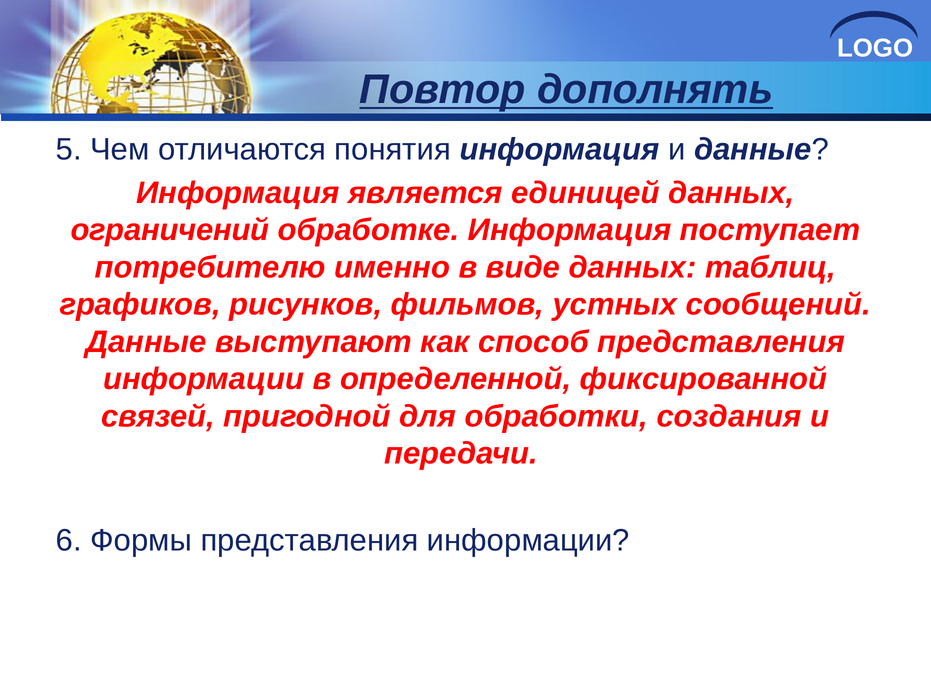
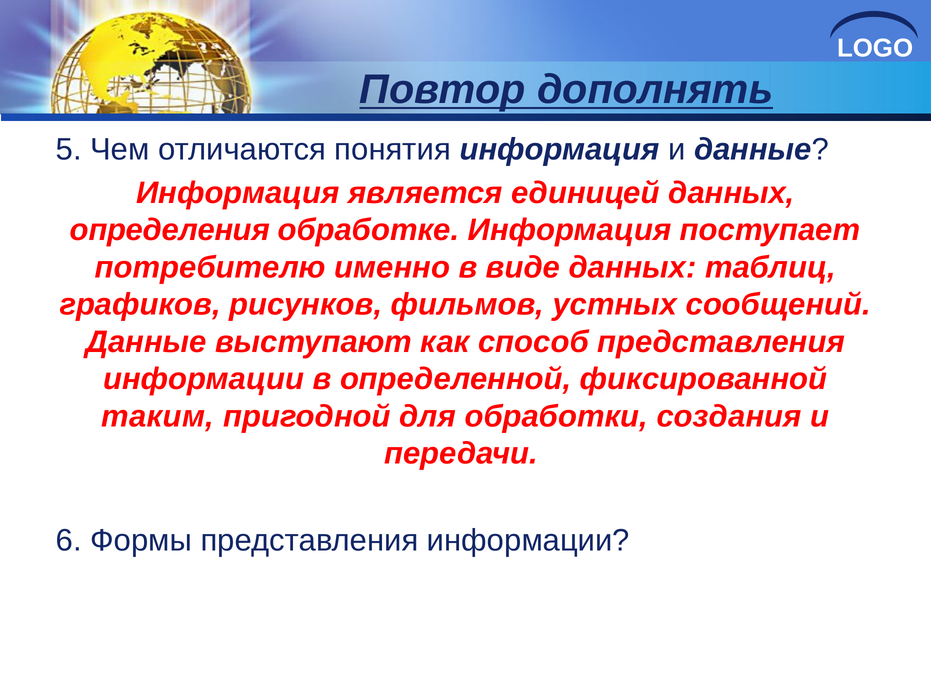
ограничений: ограничений -> определения (170, 230)
связей: связей -> таким (158, 416)
